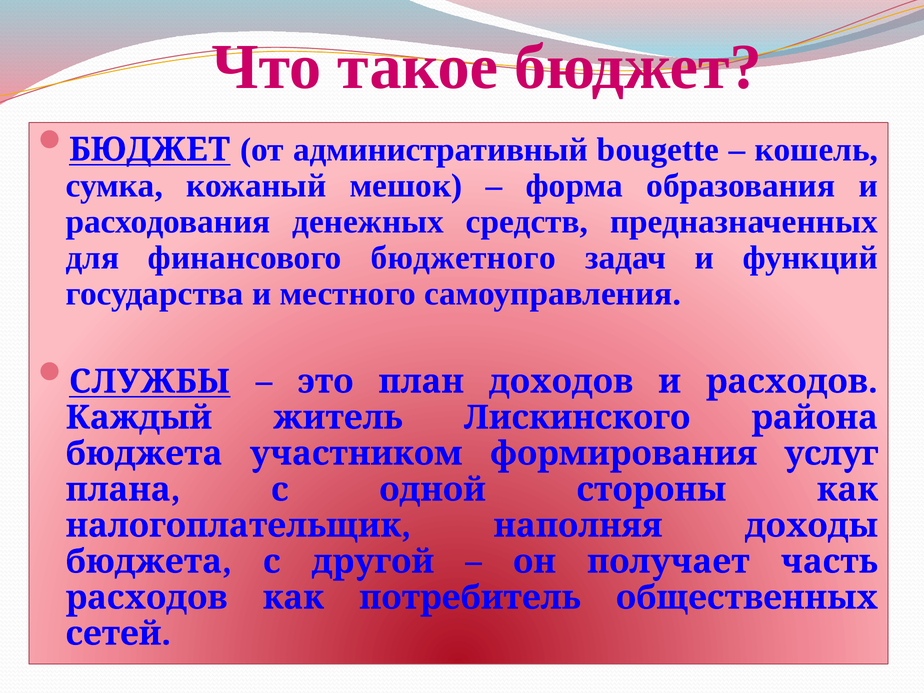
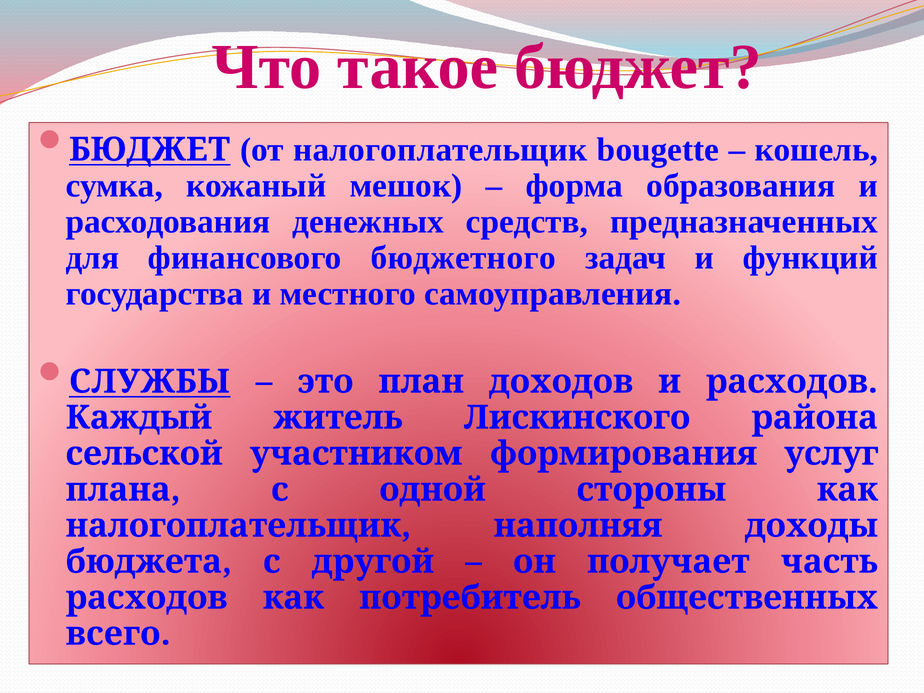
от административный: административный -> налогоплательщик (440, 150)
бюджета: бюджета -> сельской (144, 454)
сетей: сетей -> всего (118, 634)
